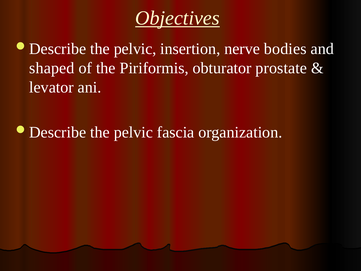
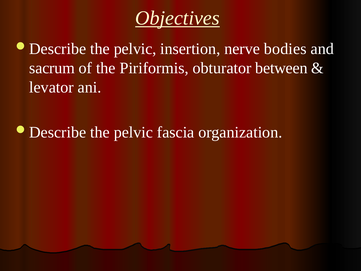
shaped: shaped -> sacrum (52, 68)
prostate: prostate -> between (281, 68)
